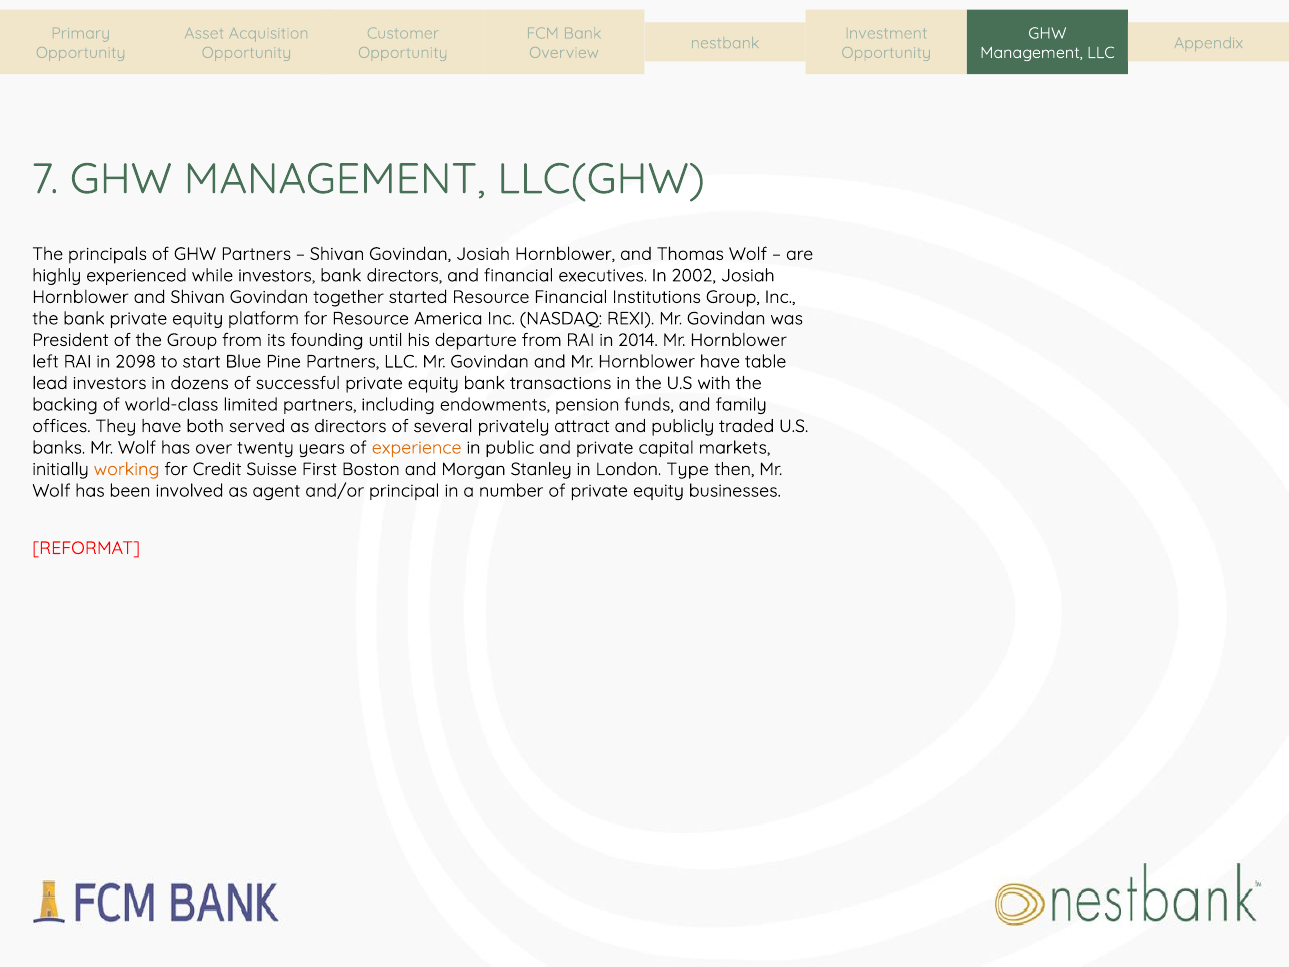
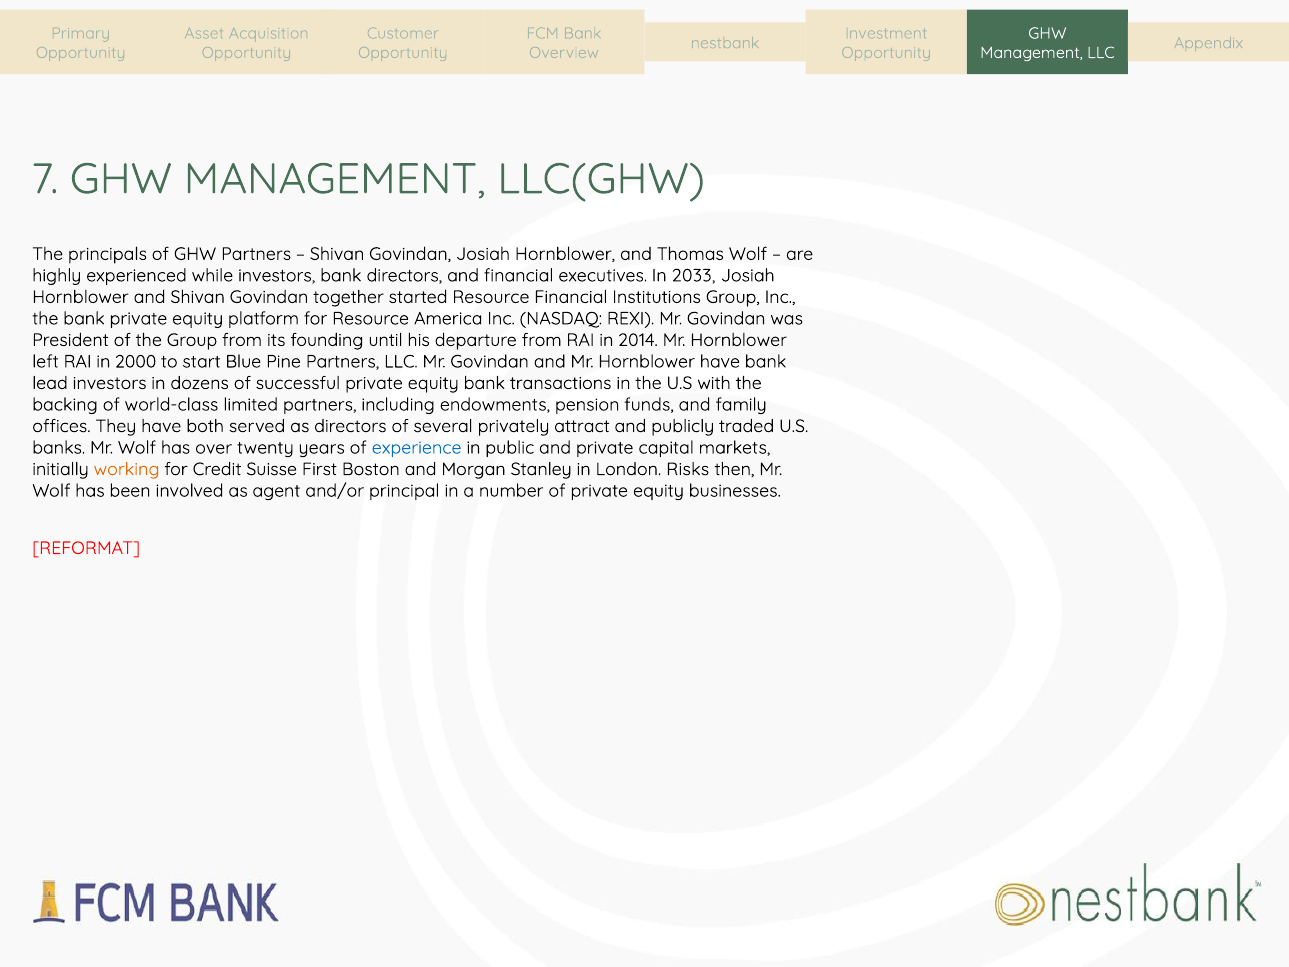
2002: 2002 -> 2033 (694, 275)
2098: 2098 -> 2000 (136, 362)
have table: table -> bank (766, 362)
experience colour: orange -> blue (417, 448)
Type: Type -> Risks (688, 469)
